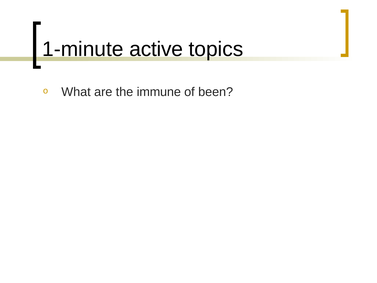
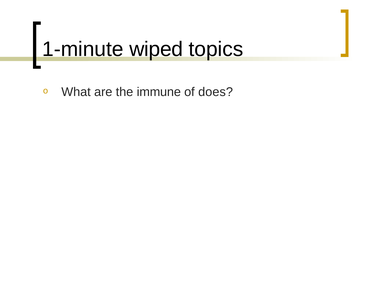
active: active -> wiped (156, 49)
been: been -> does (216, 92)
